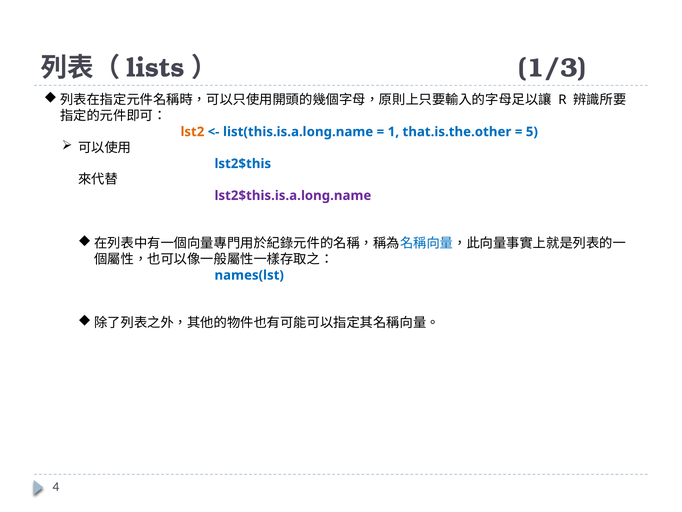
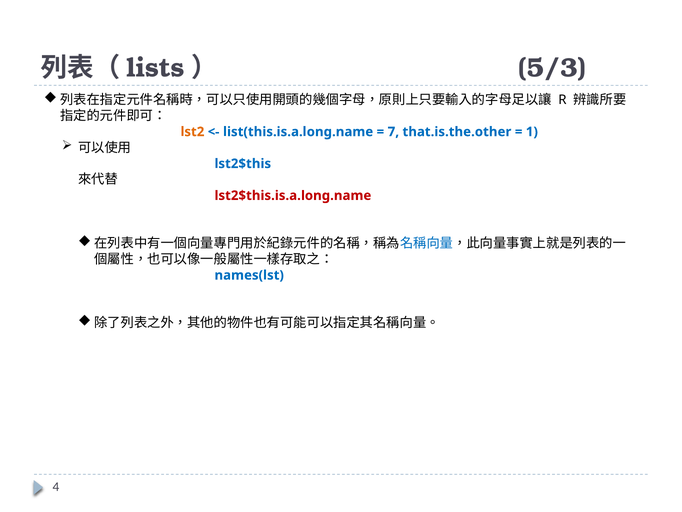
1/3: 1/3 -> 5/3 (552, 68)
1: 1 -> 7 (393, 132)
5: 5 -> 1 (532, 132)
lst2$this.is.a.long.name colour: purple -> red (293, 195)
